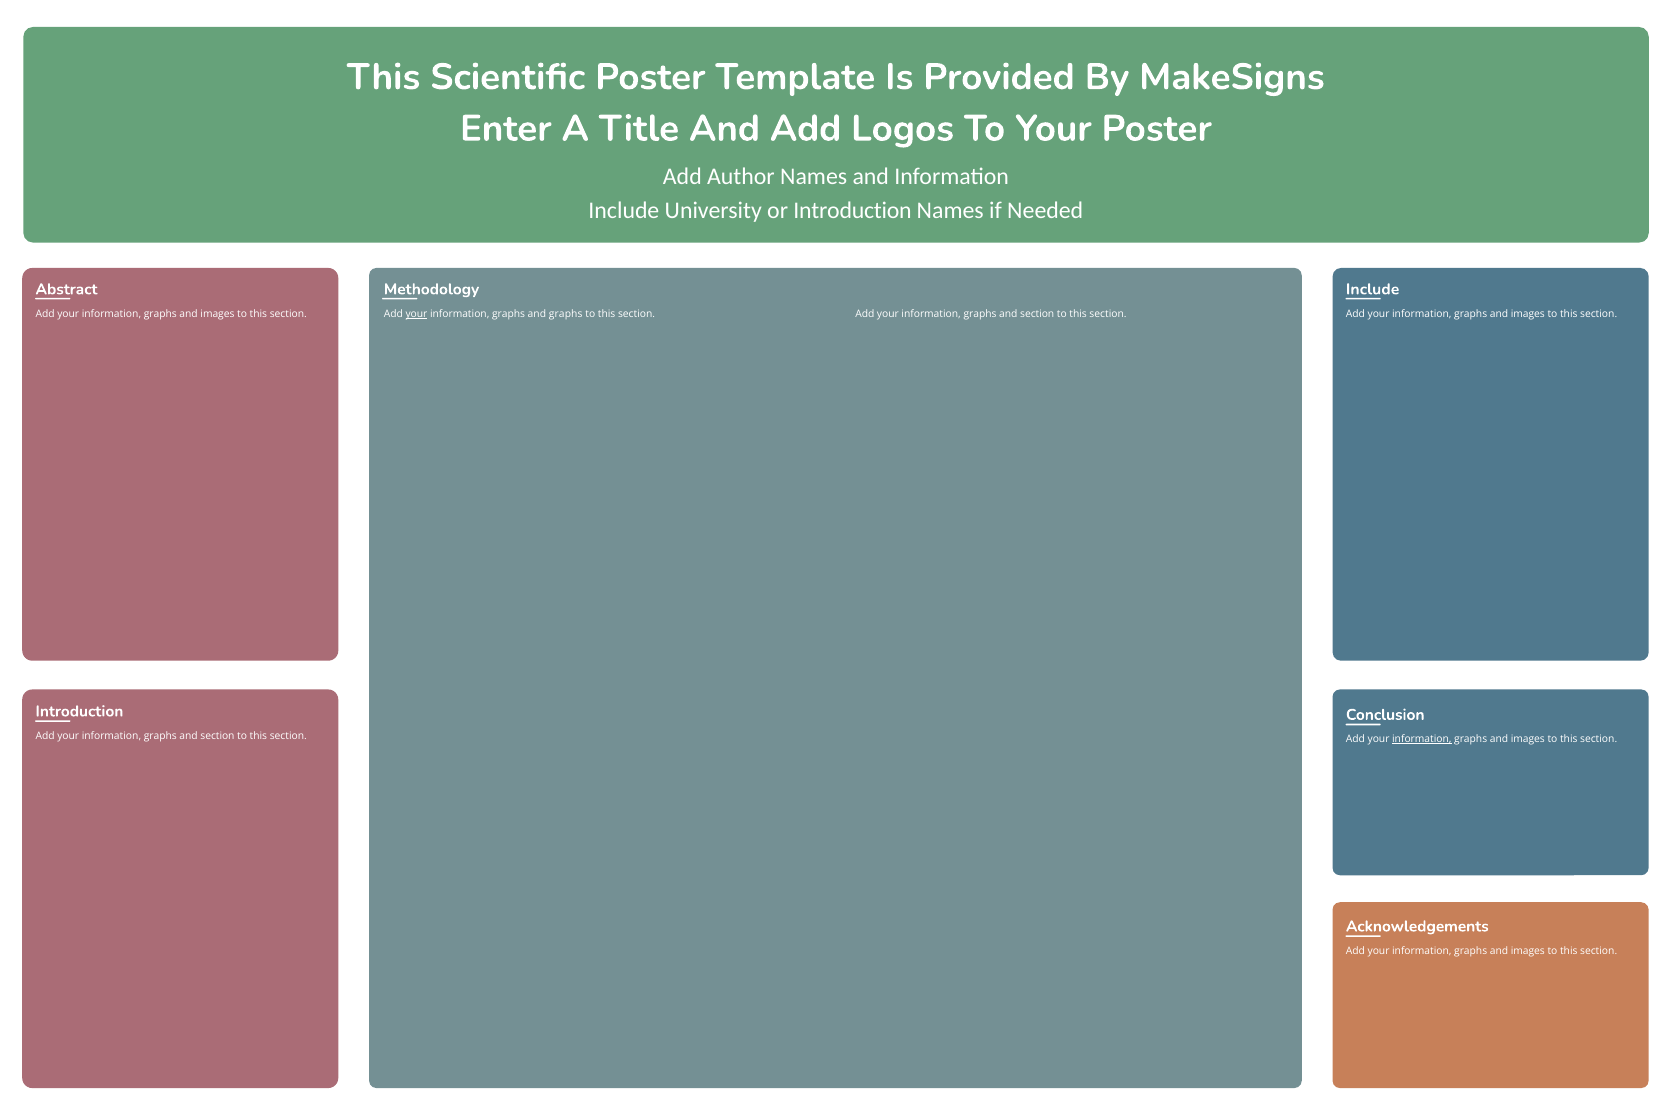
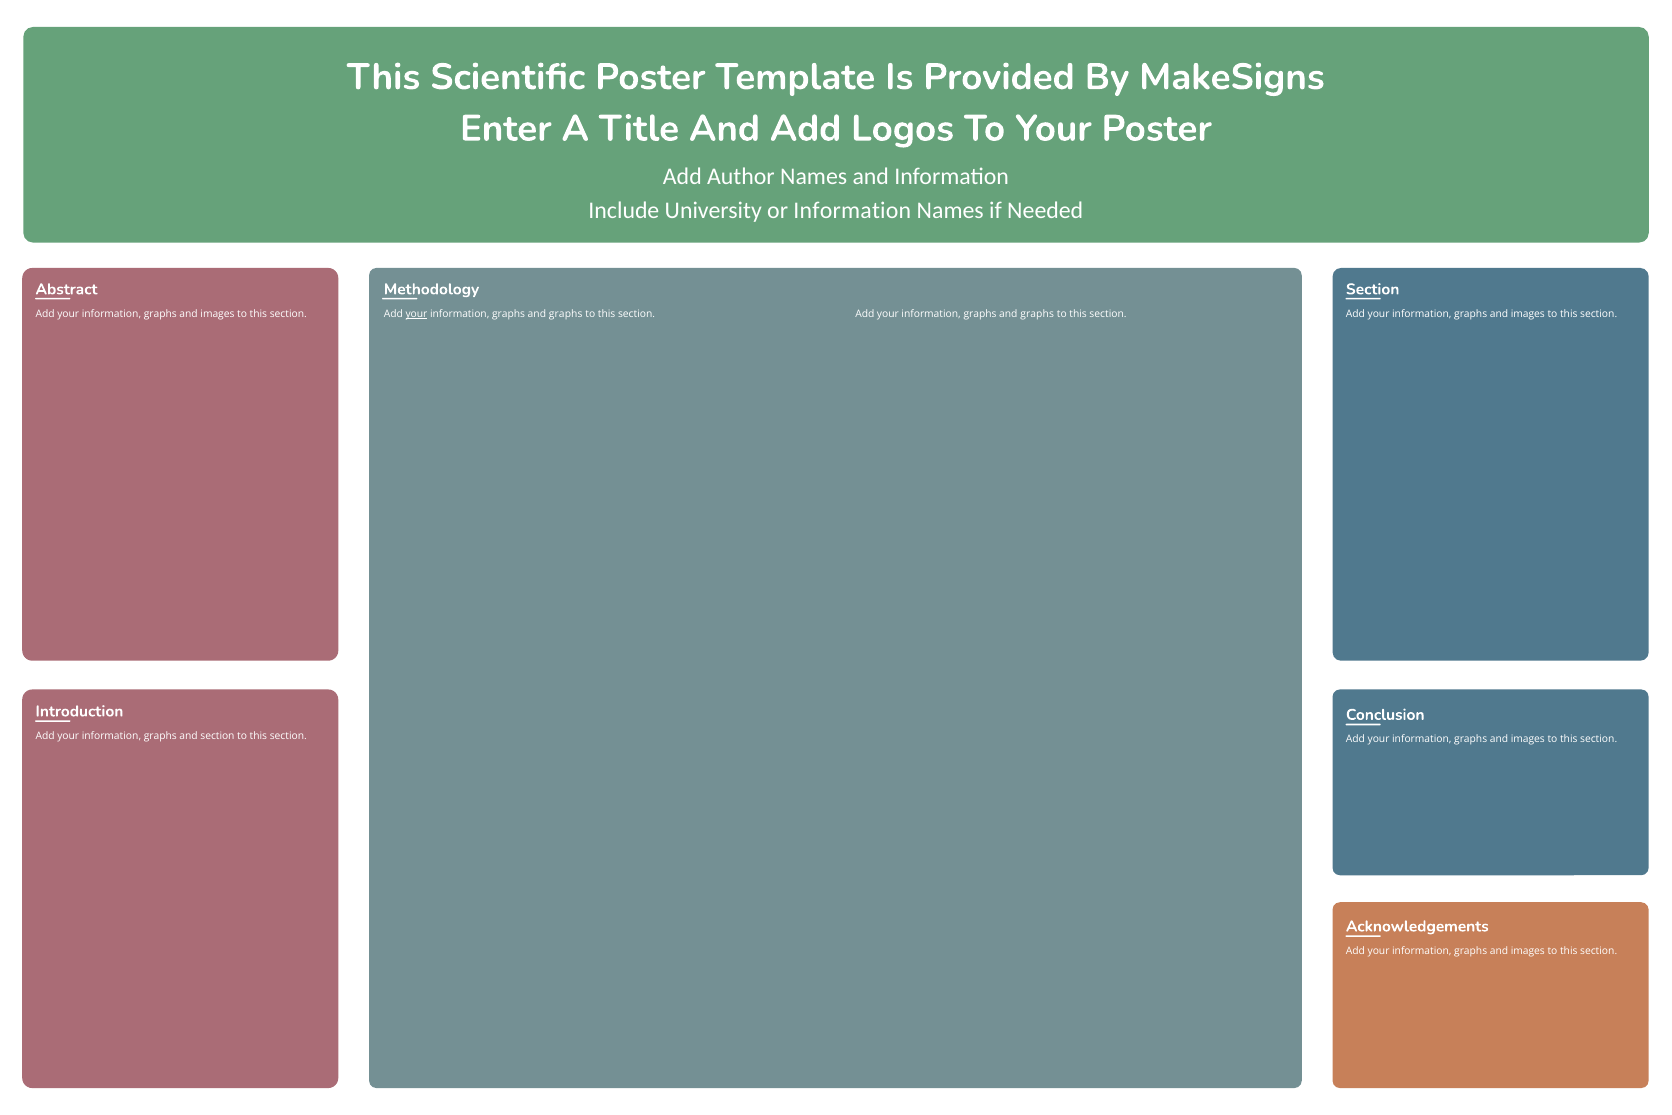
or Introduction: Introduction -> Information (852, 210)
Include: Include -> Section (1373, 289)
section: section -> graphs (1037, 314)
information underline: present -> none (1422, 739)
